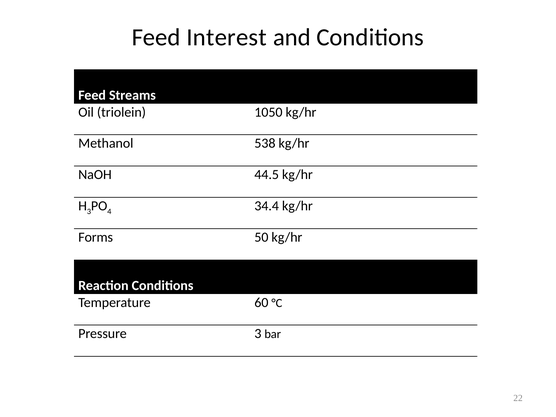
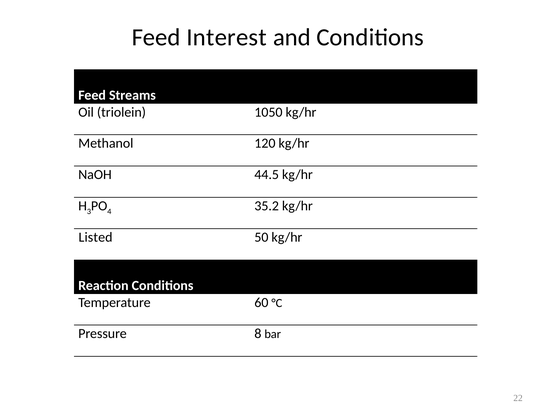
538: 538 -> 120 (265, 143)
34.4: 34.4 -> 35.2 (267, 206)
Forms: Forms -> Listed (96, 237)
Pressure 3: 3 -> 8 (258, 334)
